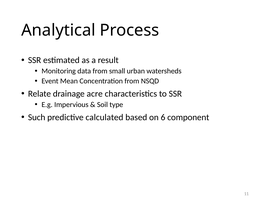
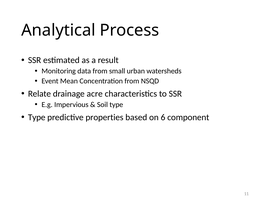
Such: Such -> Type (37, 117)
calculated: calculated -> properties (104, 117)
